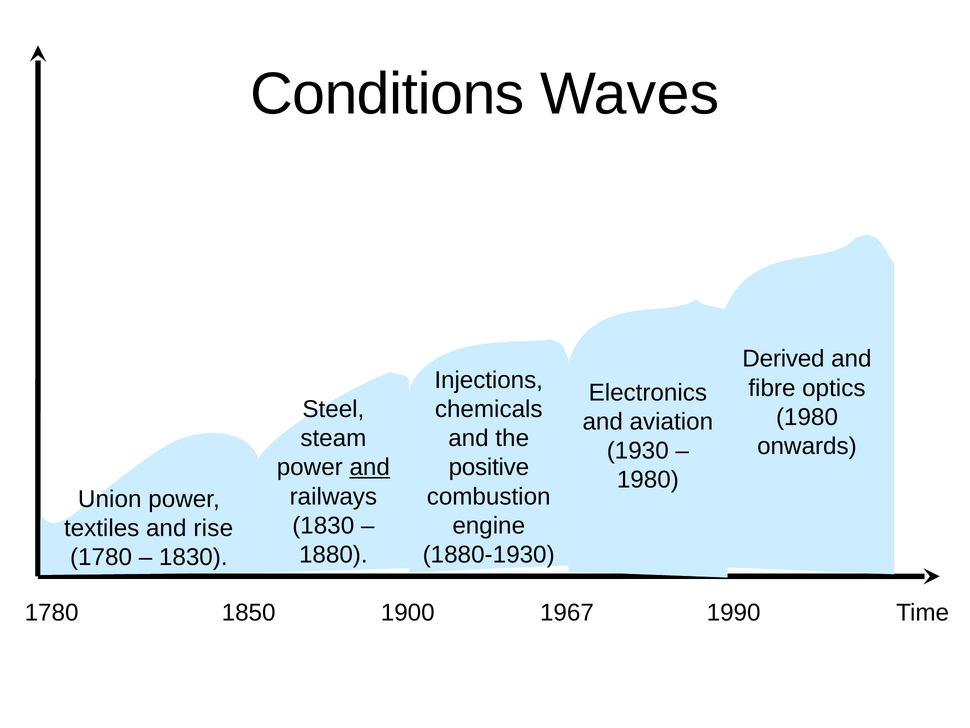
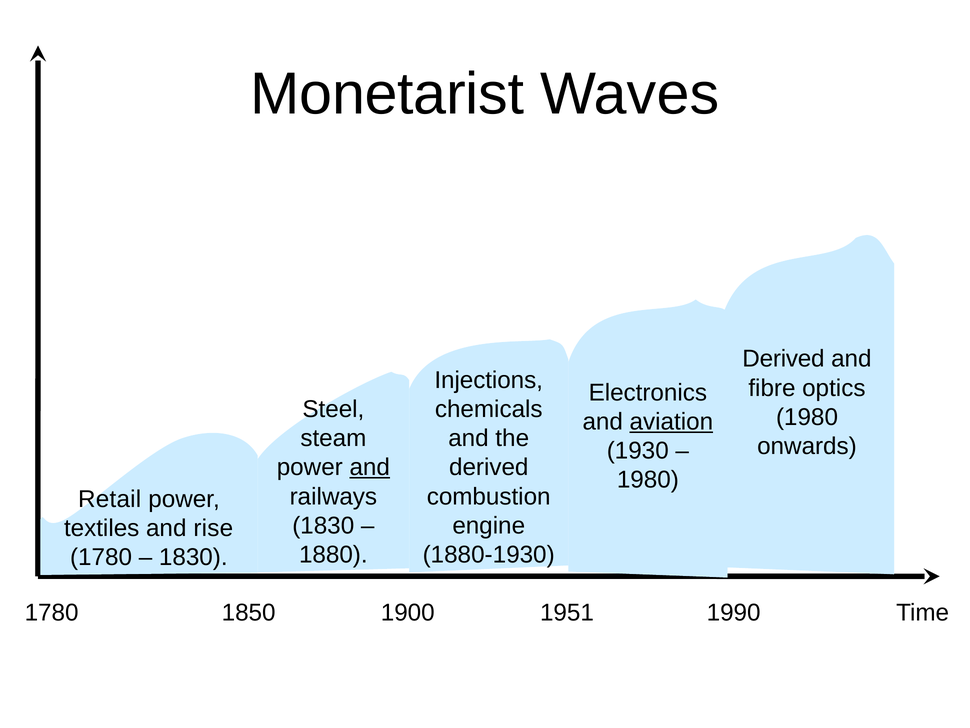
Conditions: Conditions -> Monetarist (387, 94)
aviation underline: none -> present (671, 421)
positive: positive -> derived (489, 467)
Union: Union -> Retail (110, 499)
1967: 1967 -> 1951 (567, 612)
